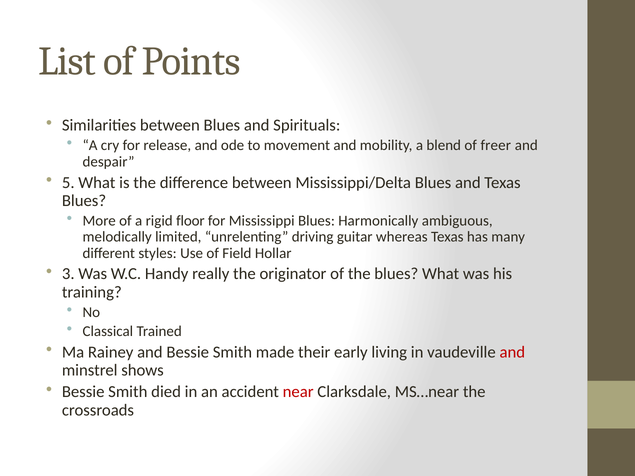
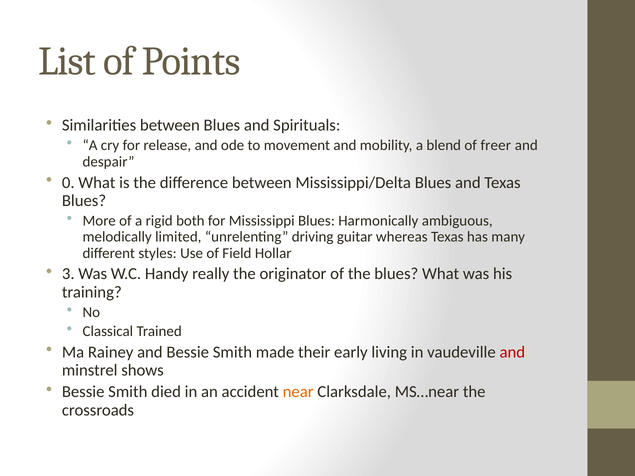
5: 5 -> 0 (68, 183)
floor: floor -> both (190, 221)
near colour: red -> orange (298, 392)
